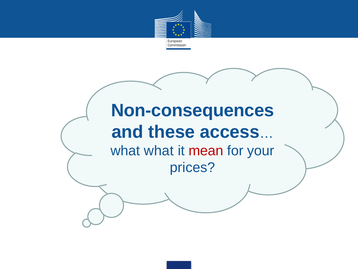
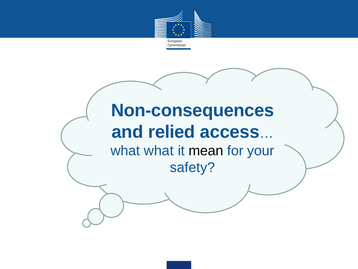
these: these -> relied (172, 132)
mean colour: red -> black (206, 151)
prices: prices -> safety (192, 167)
